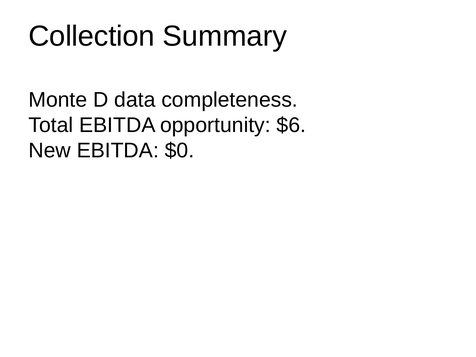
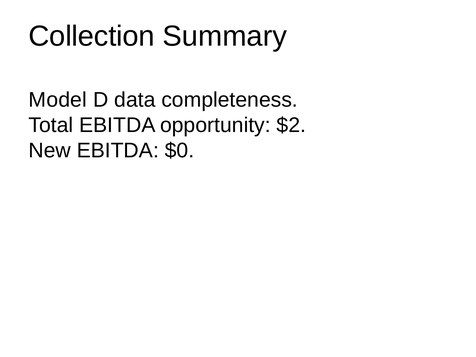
Monte: Monte -> Model (58, 100)
$6: $6 -> $2 (291, 125)
